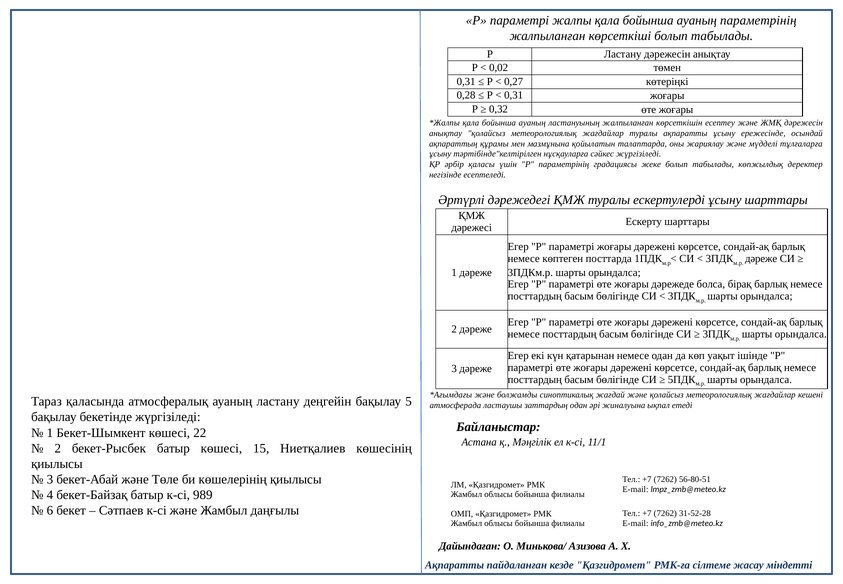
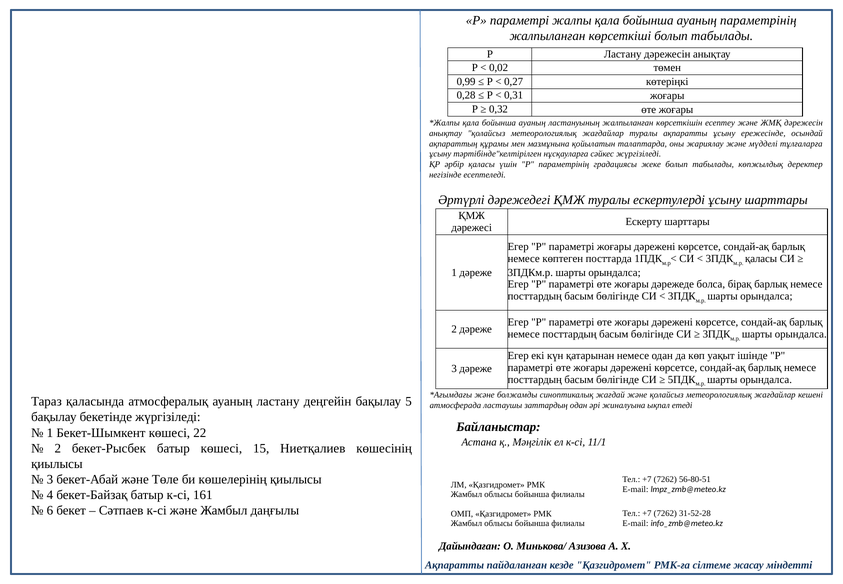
0,31: 0,31 -> 0,99 (466, 81)
дәреже: дәреже -> қаласы (761, 259)
989: 989 -> 161 (203, 495)
